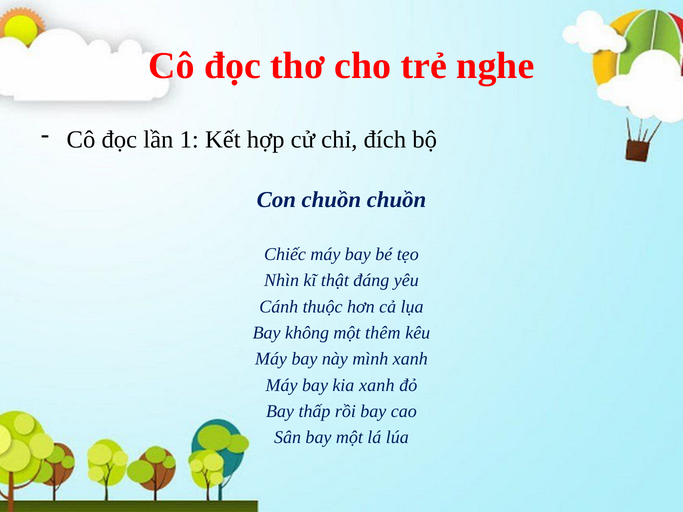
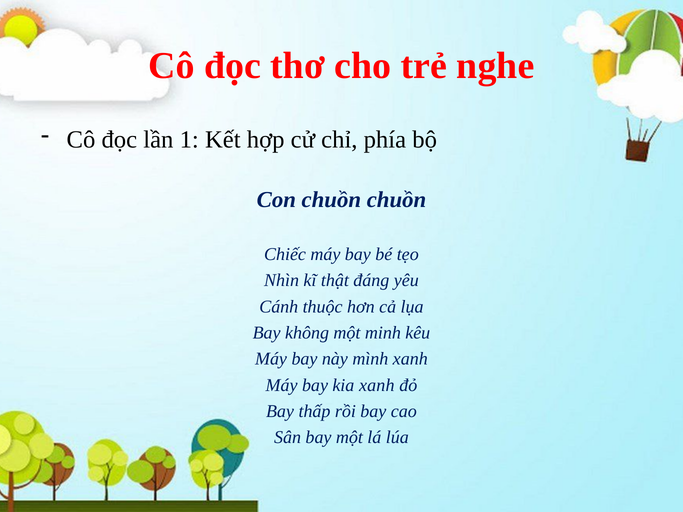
đích: đích -> phía (385, 139)
thêm: thêm -> minh (383, 333)
